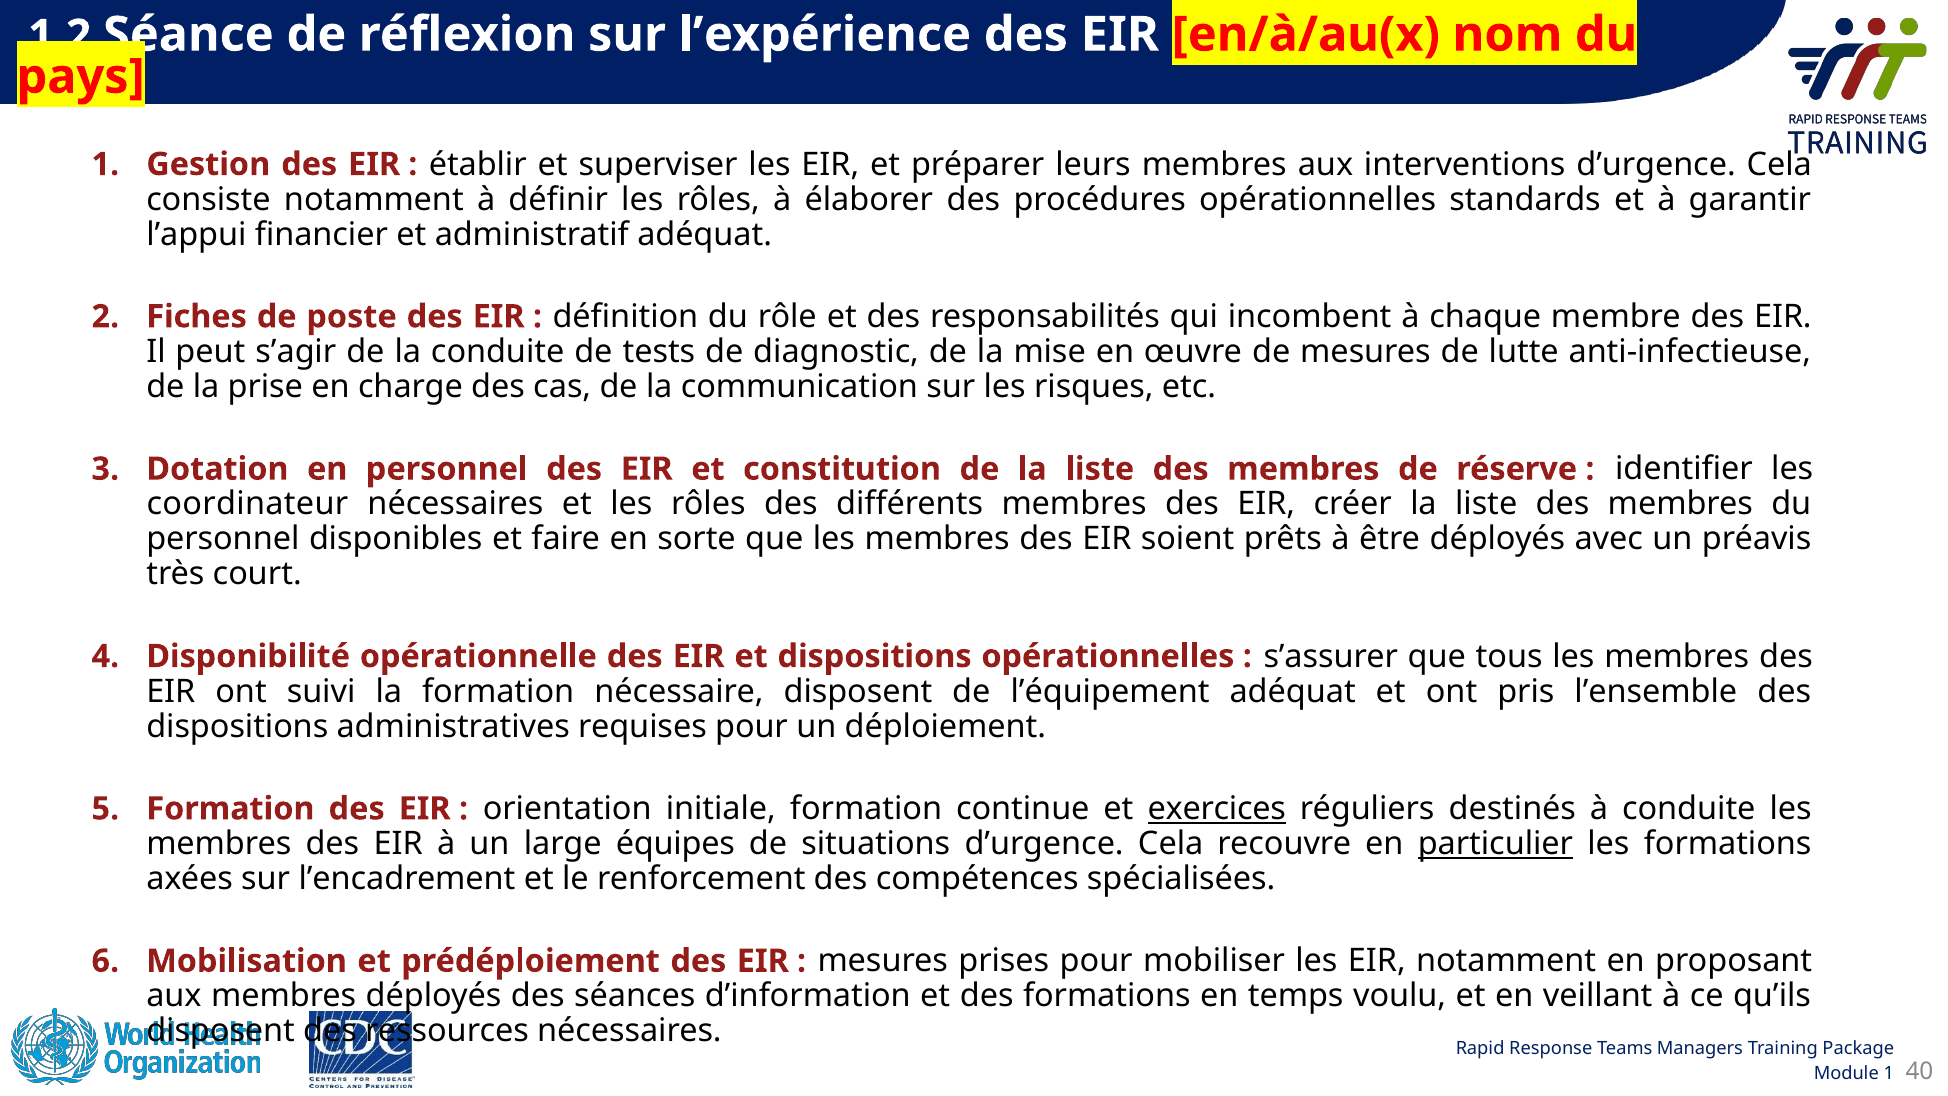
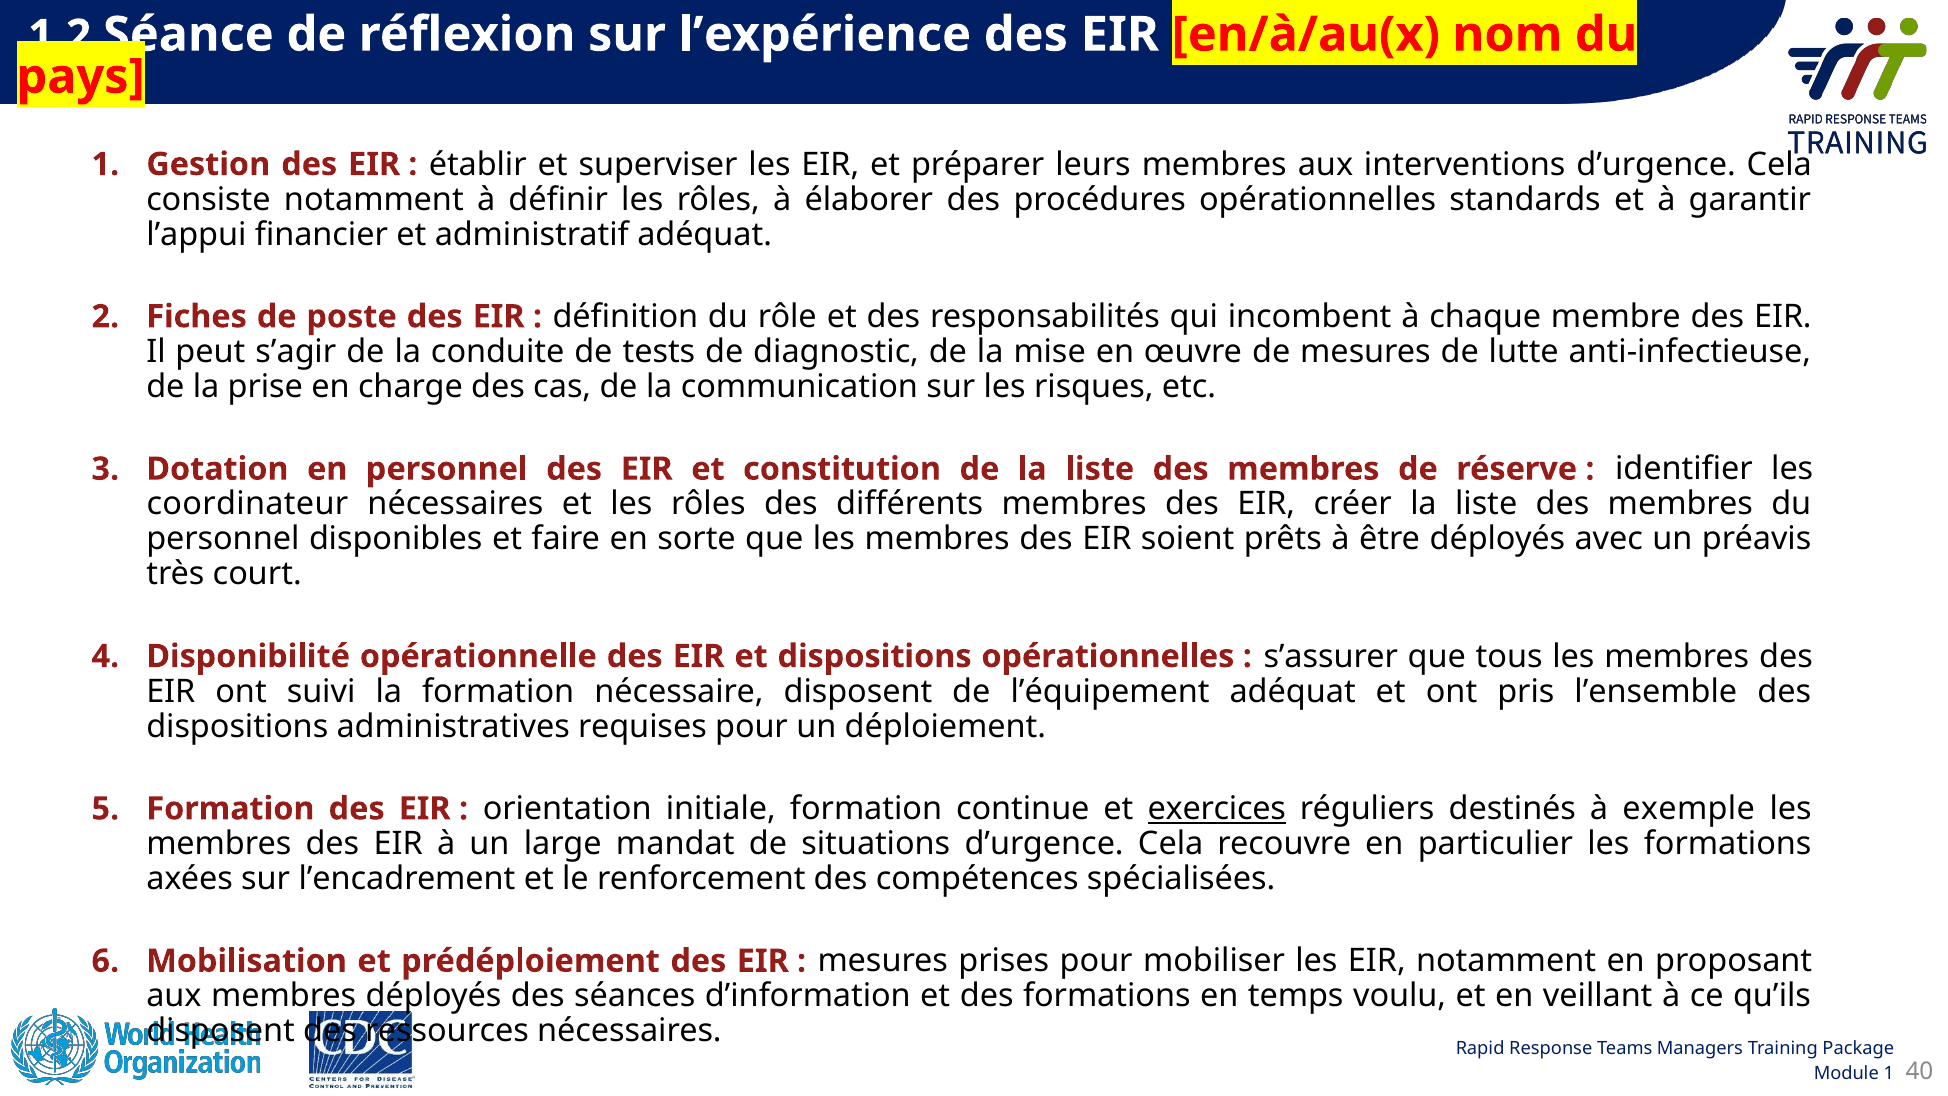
à conduite: conduite -> exemple (1689, 809)
équipes: équipes -> mandat (675, 844)
particulier underline: present -> none (1495, 844)
